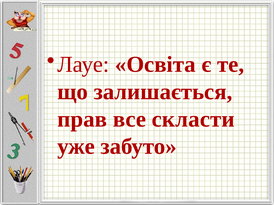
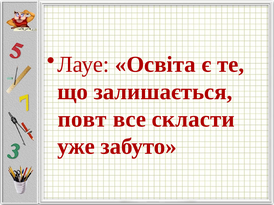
прав: прав -> повт (82, 119)
